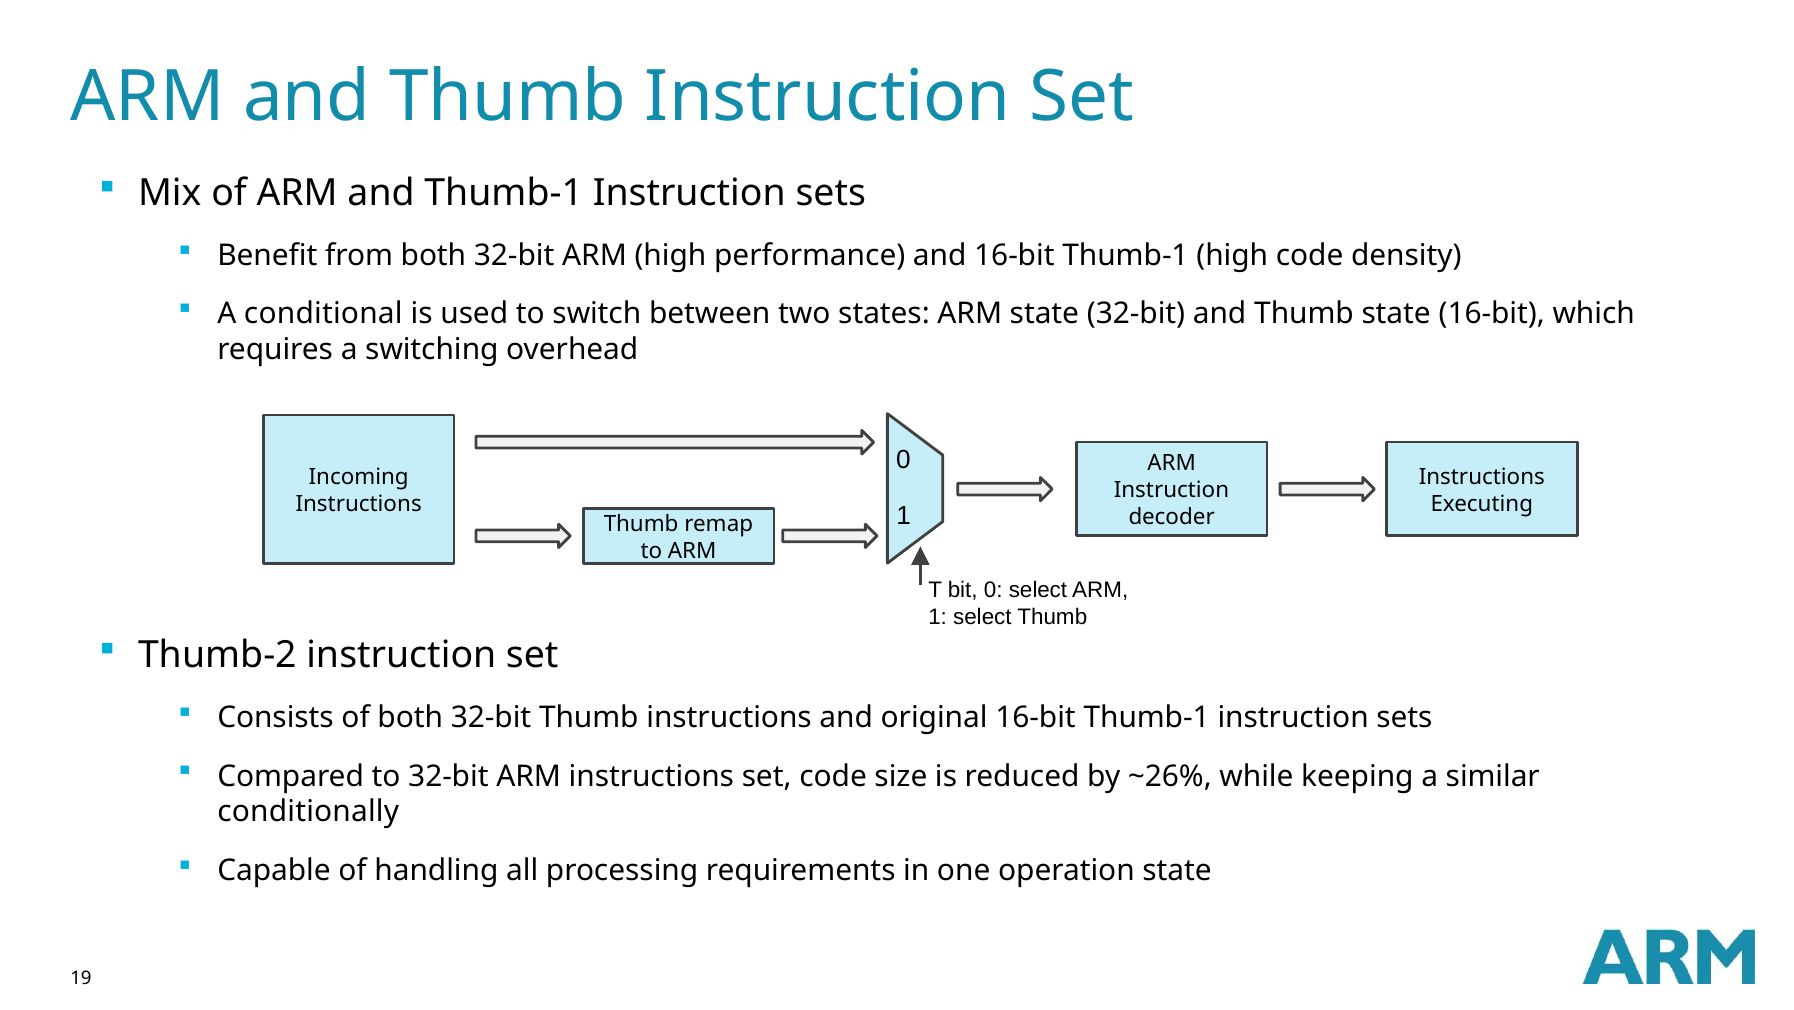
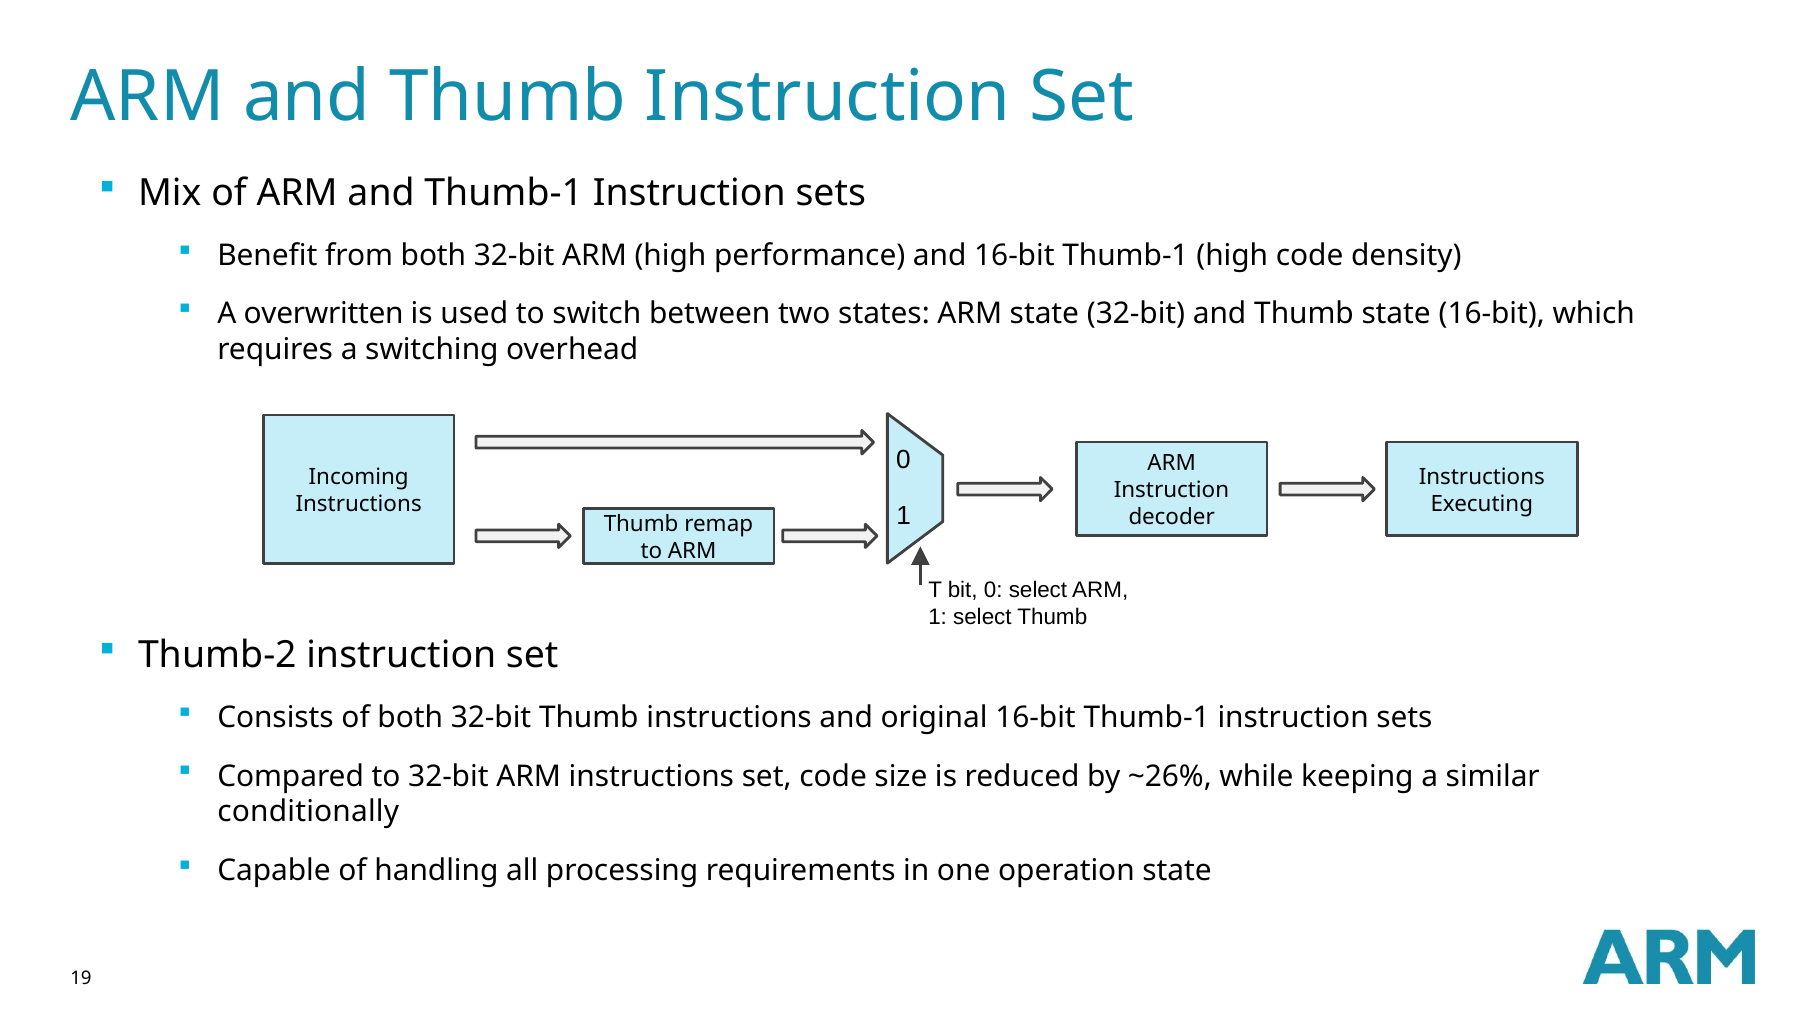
conditional: conditional -> overwritten (324, 314)
